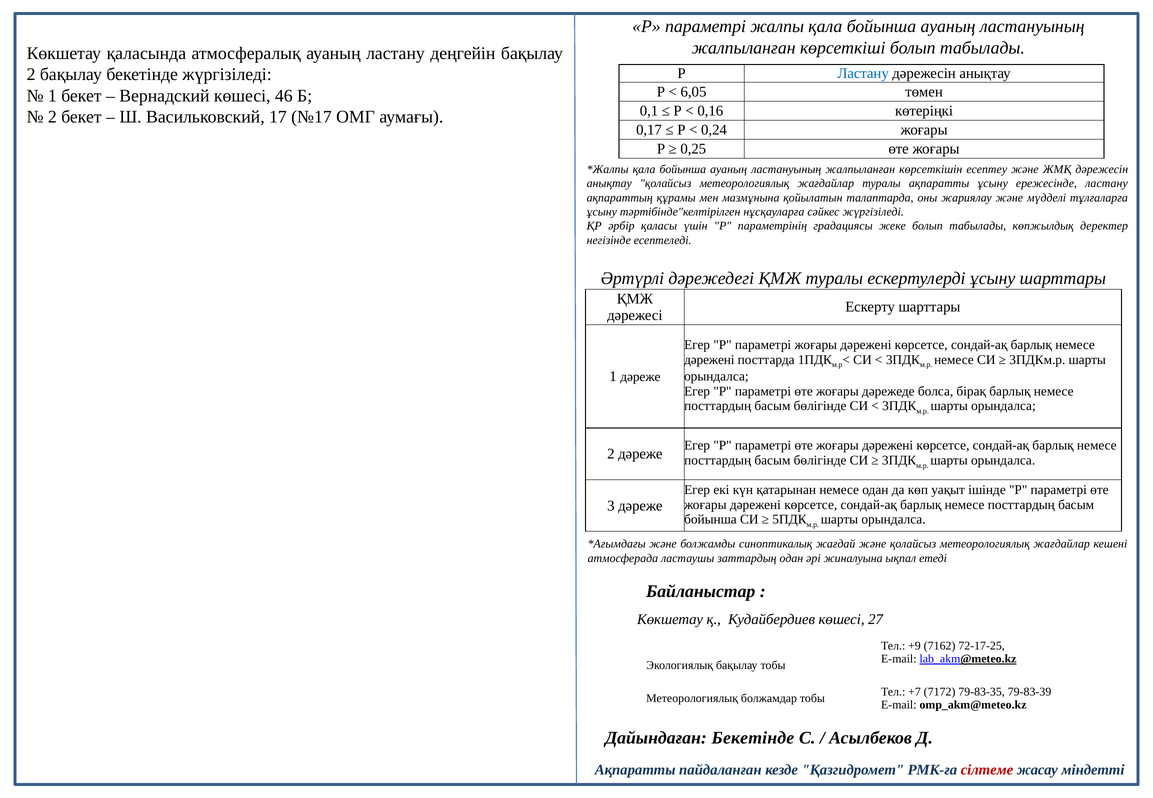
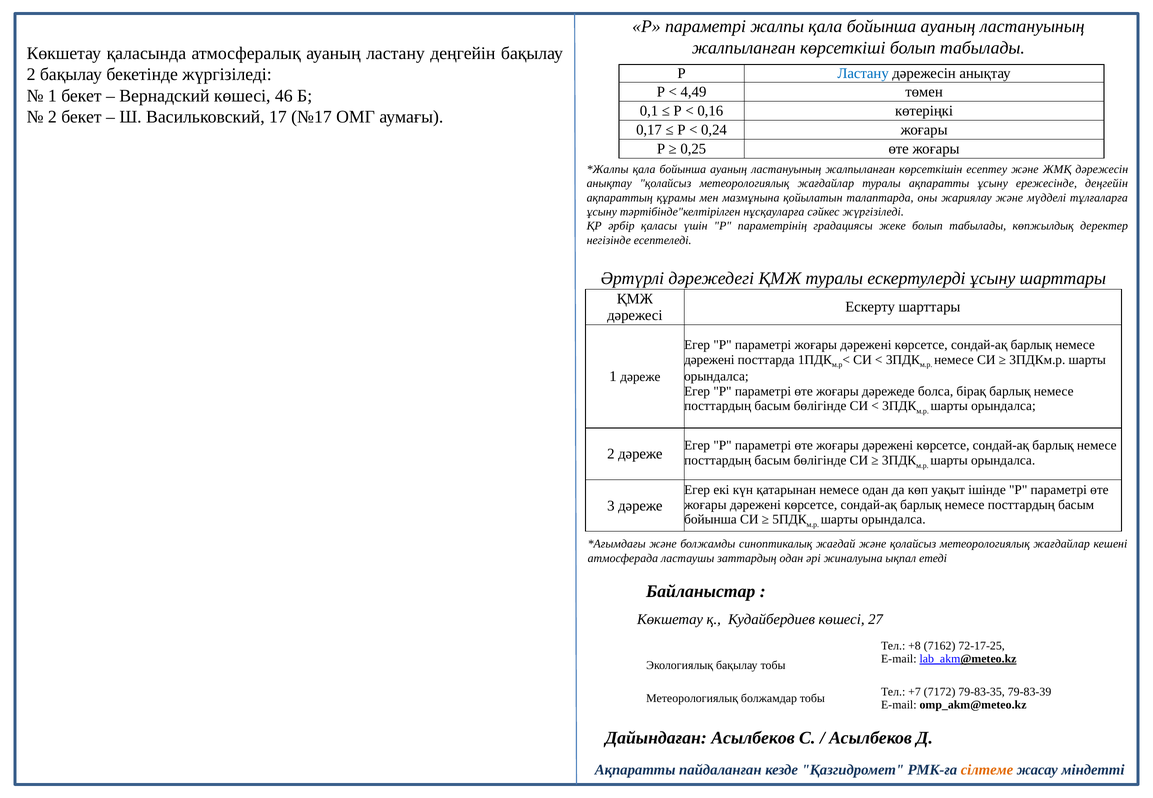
6,05: 6,05 -> 4,49 (693, 92)
ережесінде ластану: ластану -> деңгейін (1106, 184)
+9: +9 -> +8 (914, 646)
Дайындаған Бекетінде: Бекетінде -> Асылбеков (753, 738)
сілтеме colour: red -> orange (987, 770)
